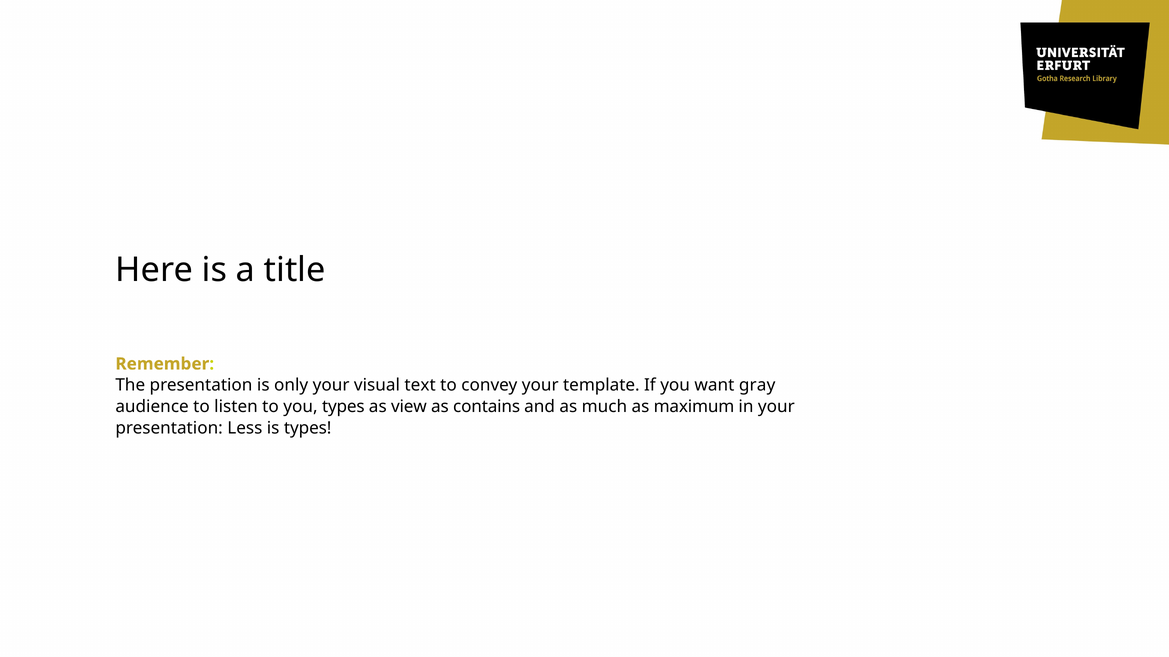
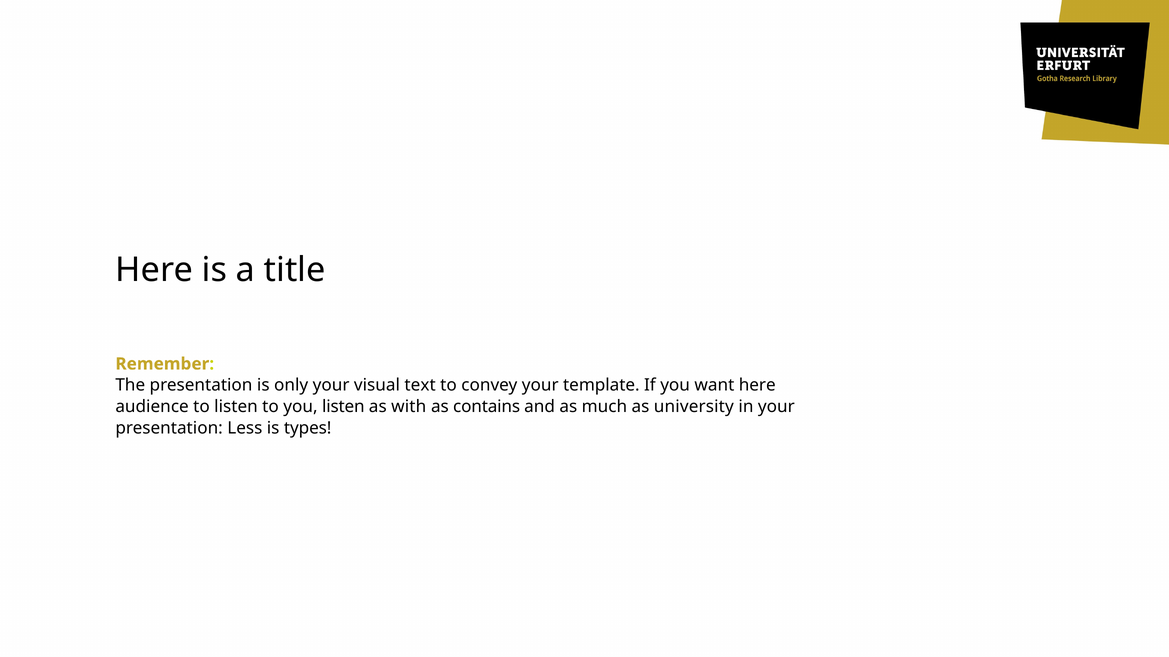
want gray: gray -> here (757, 386)
you types: types -> listen (343, 407)
view: view -> with (409, 407)
maximum: maximum -> university (694, 407)
